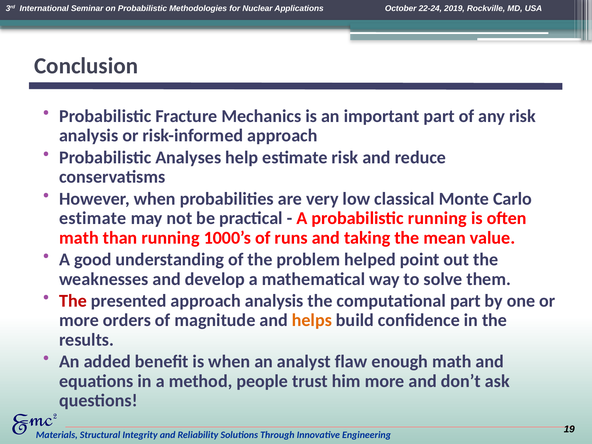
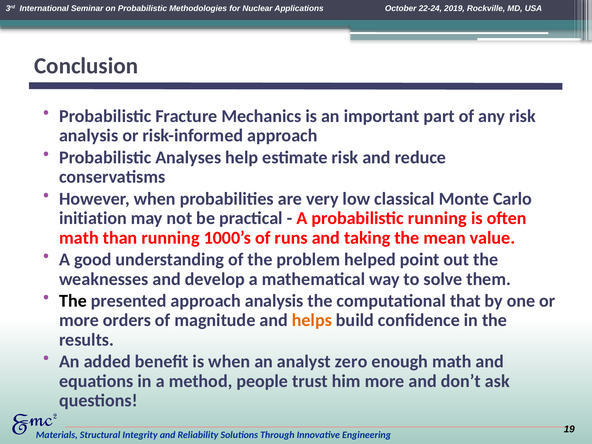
estimate: estimate -> initiation (93, 218)
The colour: red -> black (73, 301)
computational part: part -> that (465, 301)
flaw: flaw -> zero (351, 362)
